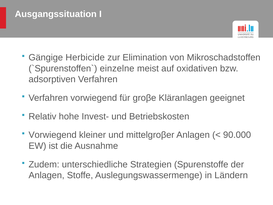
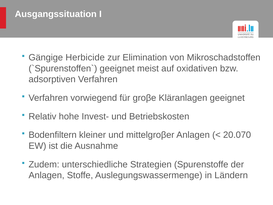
einzelne: einzelne -> geeignet (117, 68)
Vorwiegend: Vorwiegend -> Bodenfiltern (53, 135)
90.000: 90.000 -> 20.070 (237, 135)
